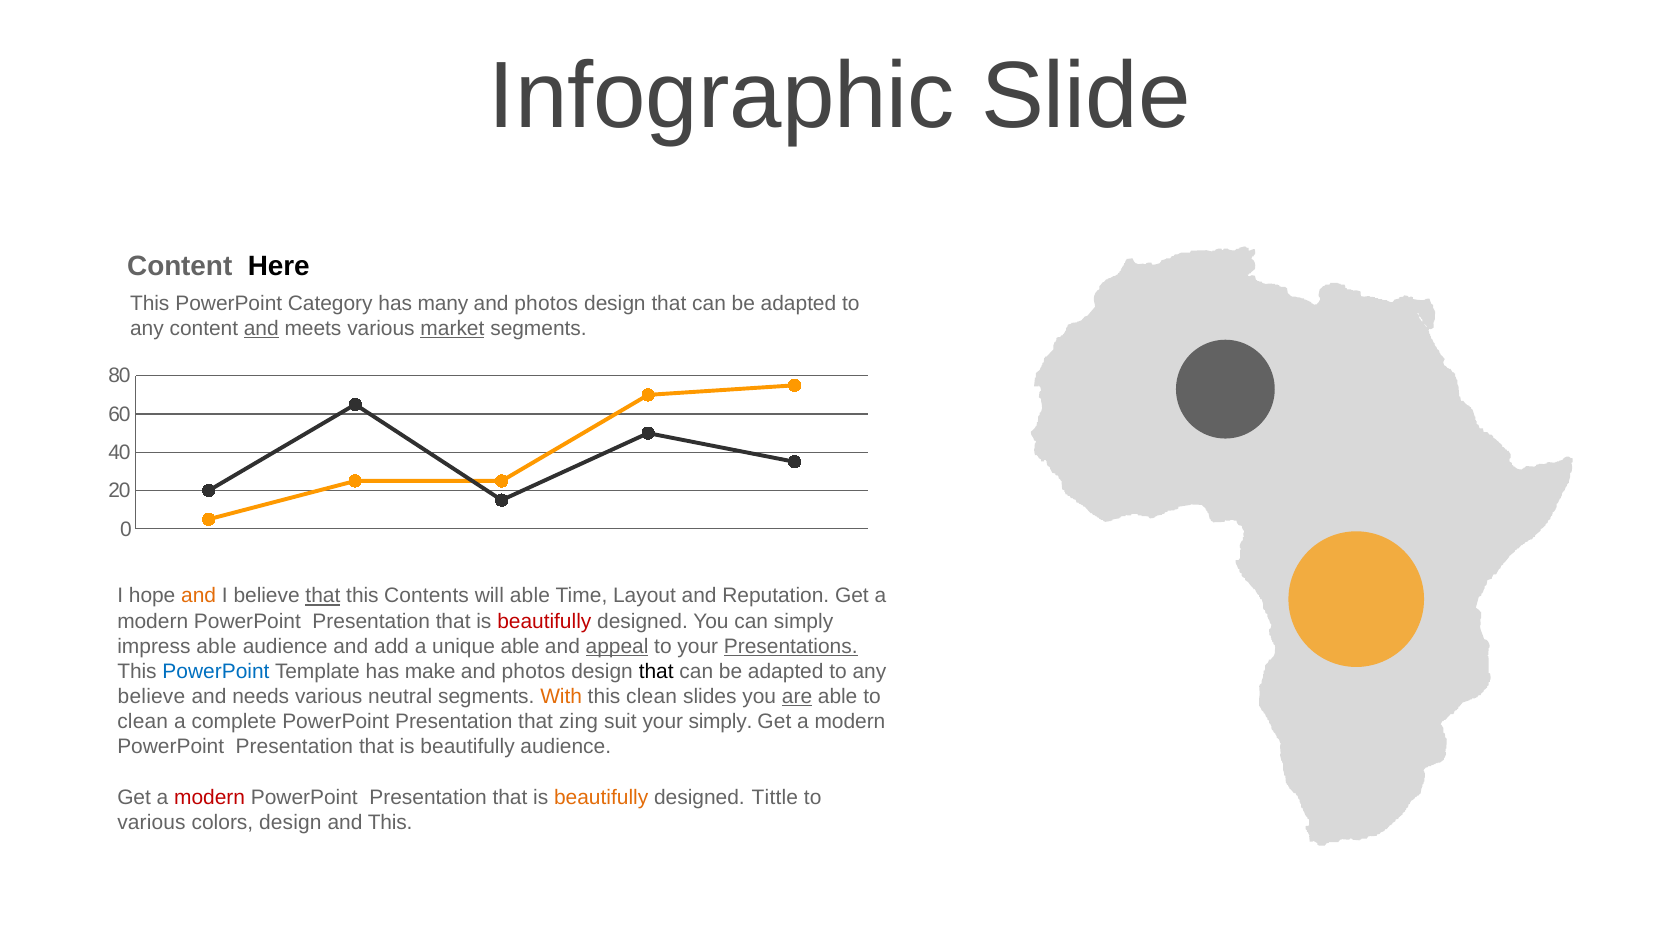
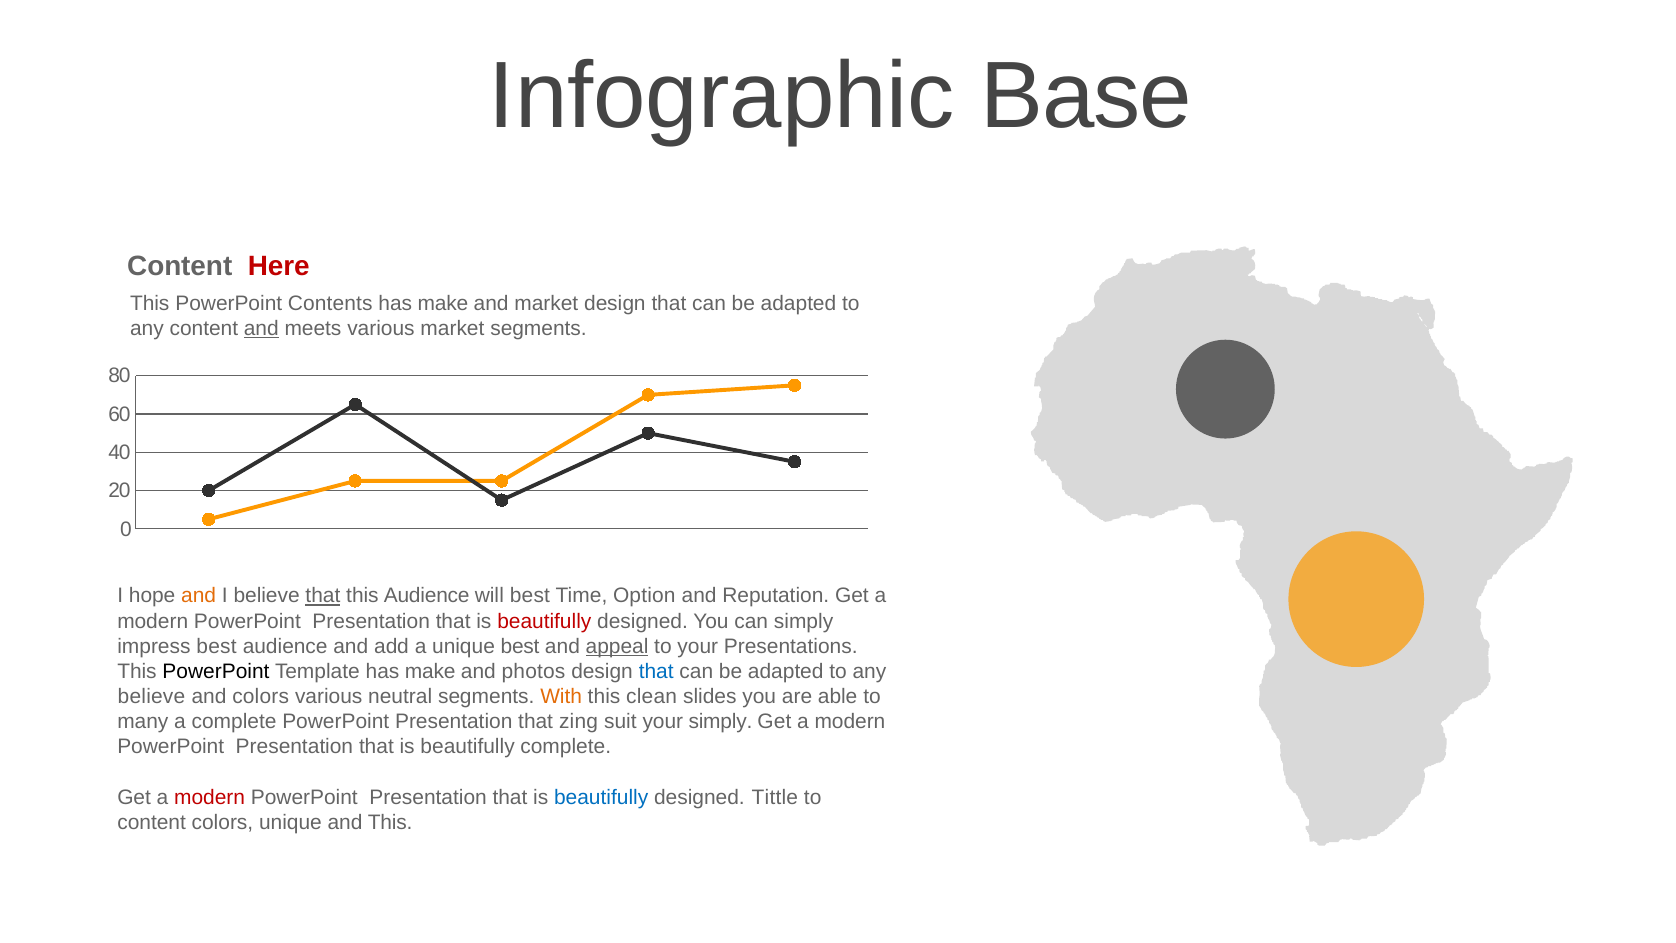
Slide: Slide -> Base (1086, 96)
Here colour: black -> red (279, 266)
Category: Category -> Contents (330, 304)
many: many -> make (443, 304)
photos: photos -> market (546, 304)
market underline: present -> none (452, 329)
this Contents: Contents -> Audience (427, 596)
will able: able -> best (530, 596)
Layout: Layout -> Option (644, 596)
impress able: able -> best (216, 646)
unique able: able -> best (520, 646)
Presentations underline: present -> none (791, 646)
PowerPoint colour: blue -> black (216, 671)
that colour: black -> blue (656, 671)
and needs: needs -> colors (261, 696)
are underline: present -> none (797, 696)
clean: clean -> many (143, 722)
beautifully audience: audience -> complete (566, 747)
beautifully colour: orange -> blue (601, 797)
various: various -> content (152, 822)
colors design: design -> unique (290, 822)
